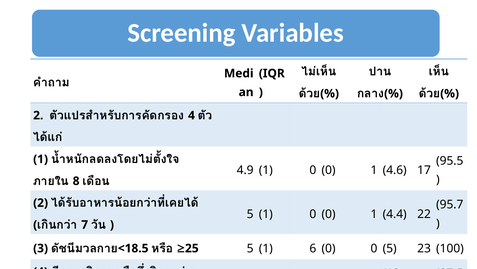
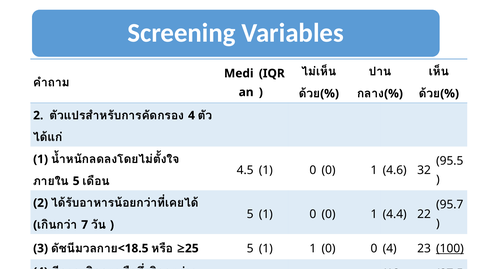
4.9: 4.9 -> 4.5 (245, 170)
17: 17 -> 32 (424, 170)
8: 8 -> 5 (76, 181)
5 1 6: 6 -> 1 (313, 248)
0 5: 5 -> 4 (390, 248)
100 underline: none -> present (450, 248)
